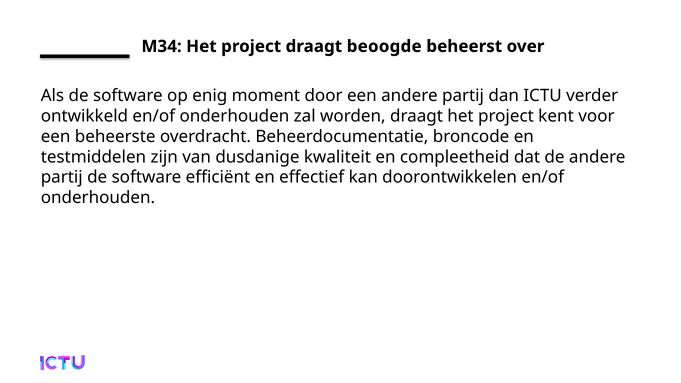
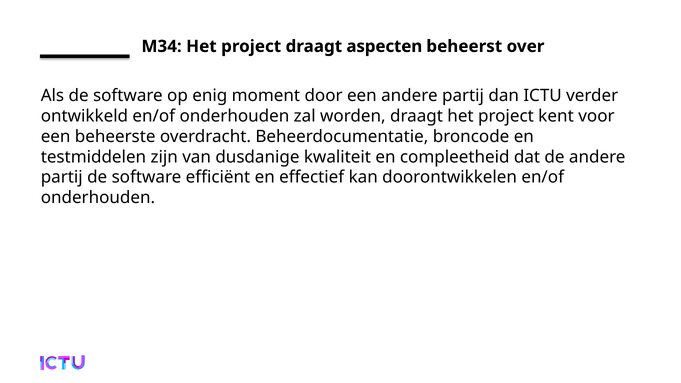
beoogde: beoogde -> aspecten (384, 46)
